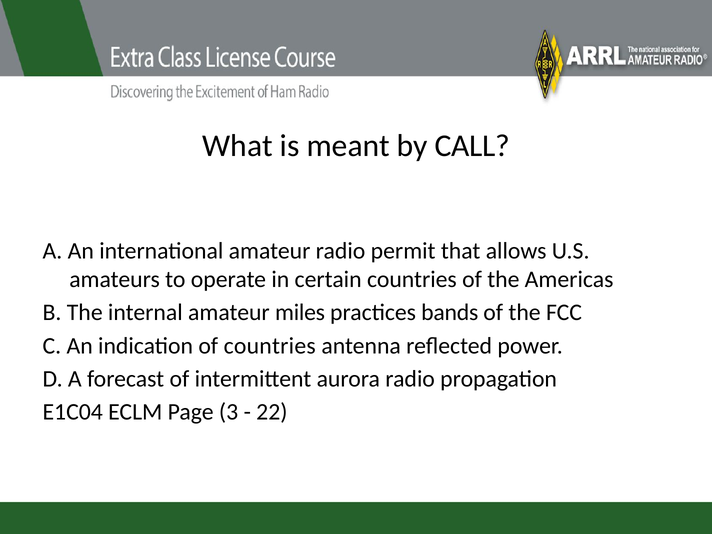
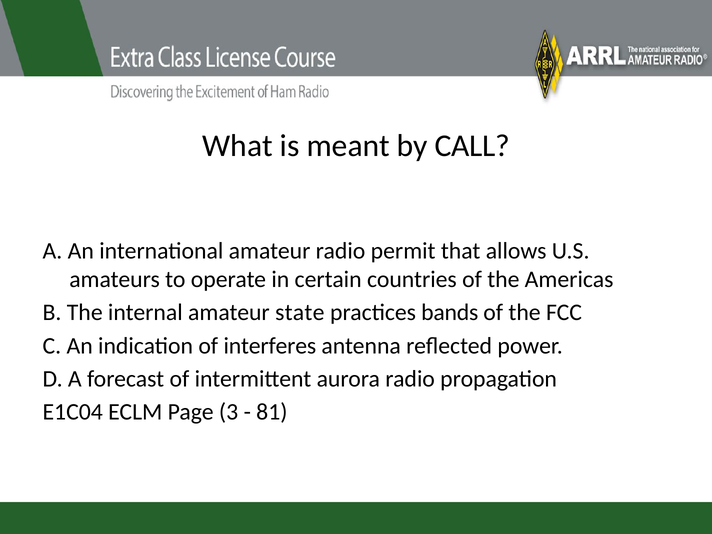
miles: miles -> state (300, 313)
of countries: countries -> interferes (270, 346)
22: 22 -> 81 (272, 412)
